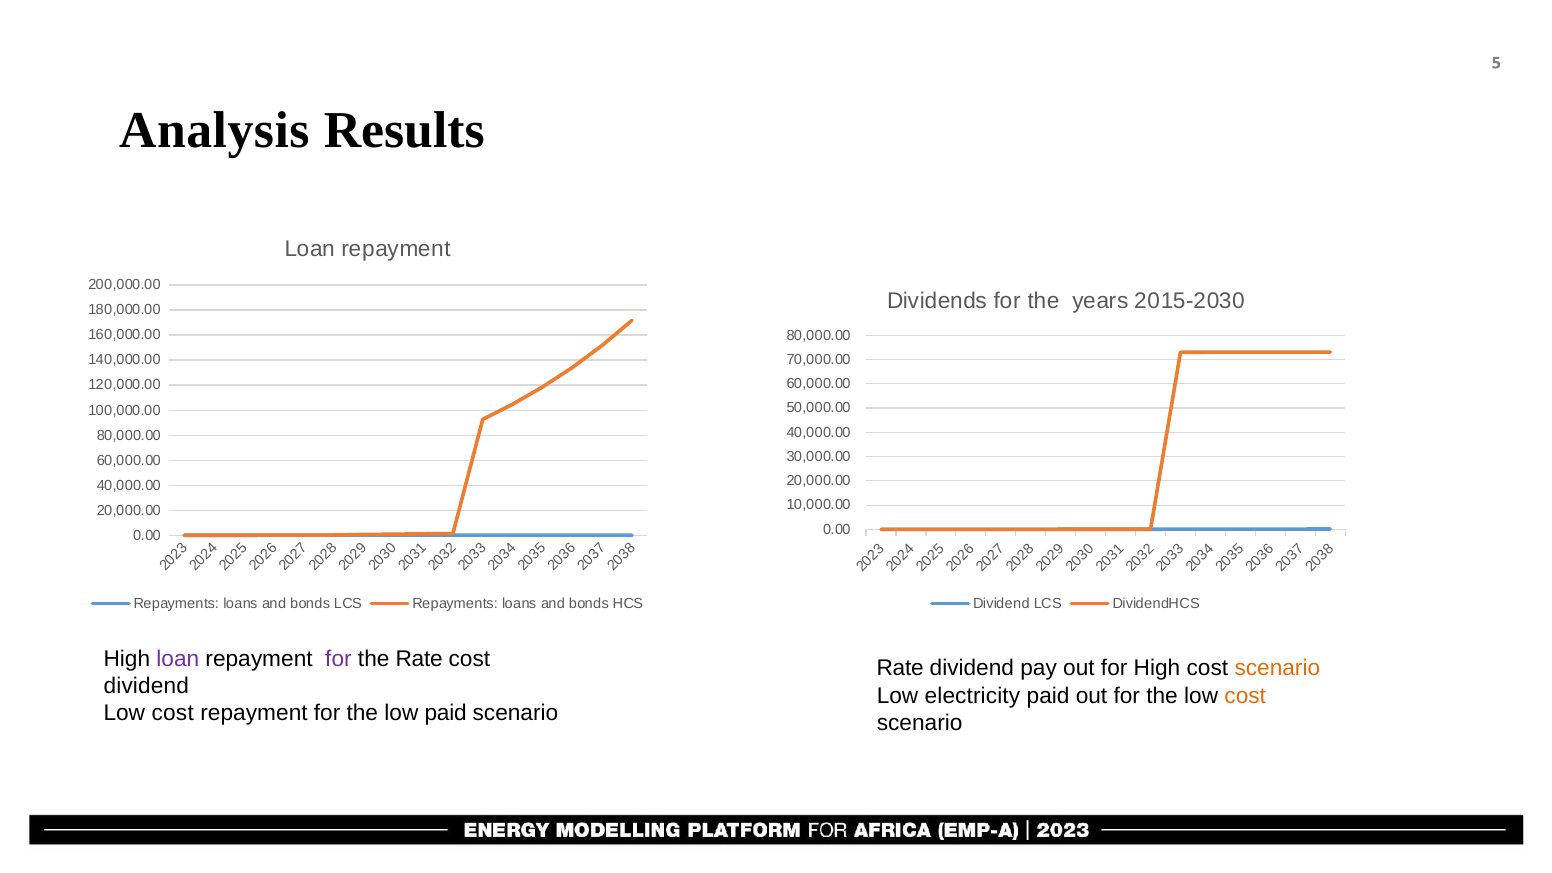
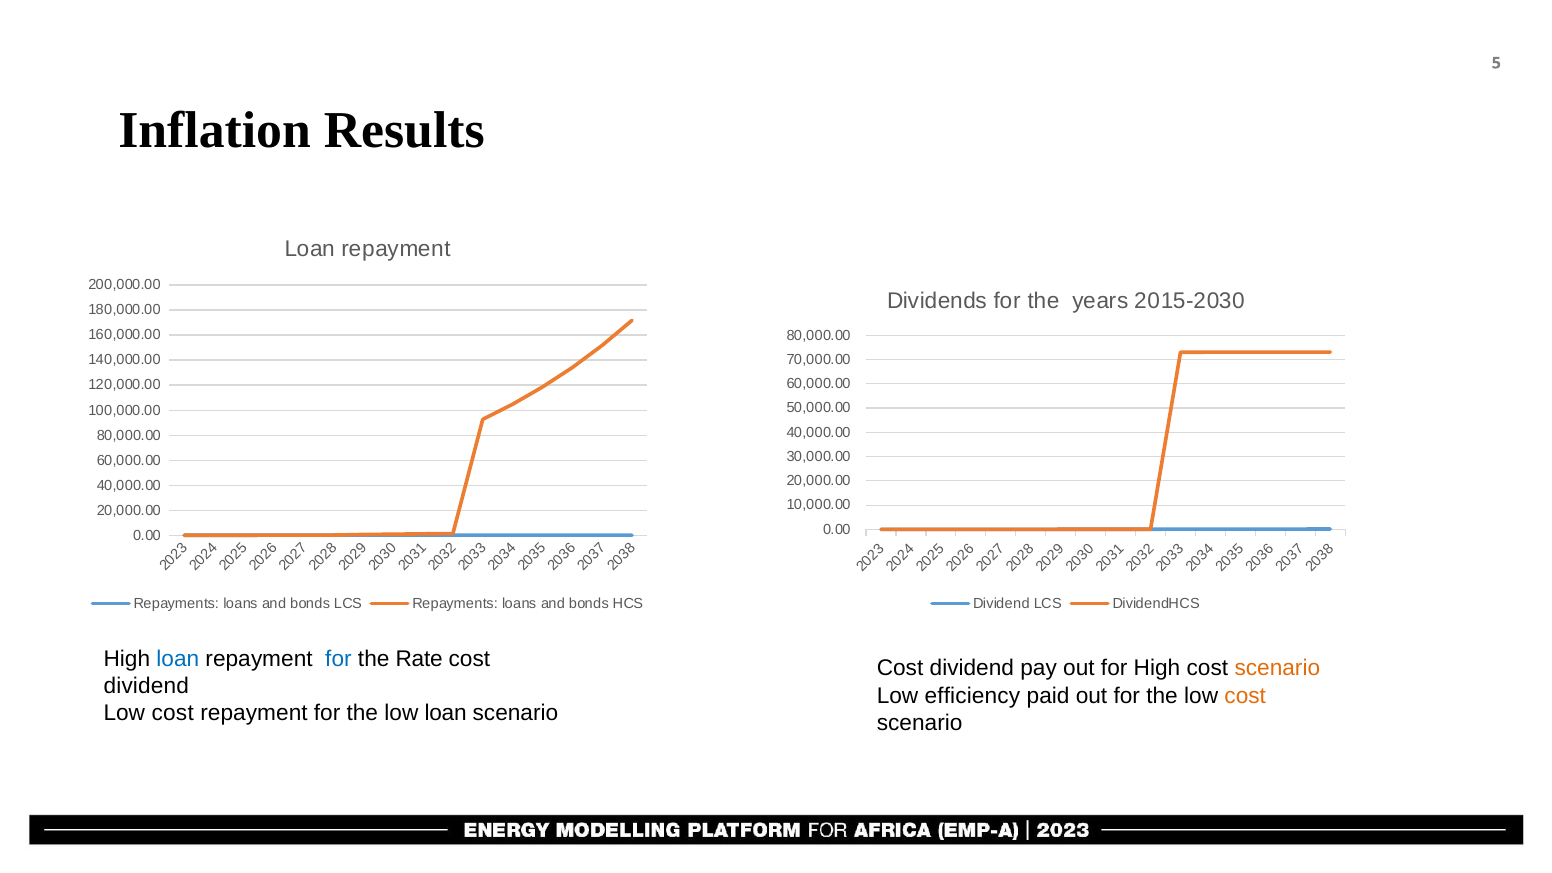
Analysis: Analysis -> Inflation (215, 130)
loan colour: purple -> blue (178, 659)
for colour: purple -> blue (338, 659)
Rate: Rate -> Cost (900, 668)
electricity: electricity -> efficiency (972, 696)
low paid: paid -> loan (446, 713)
